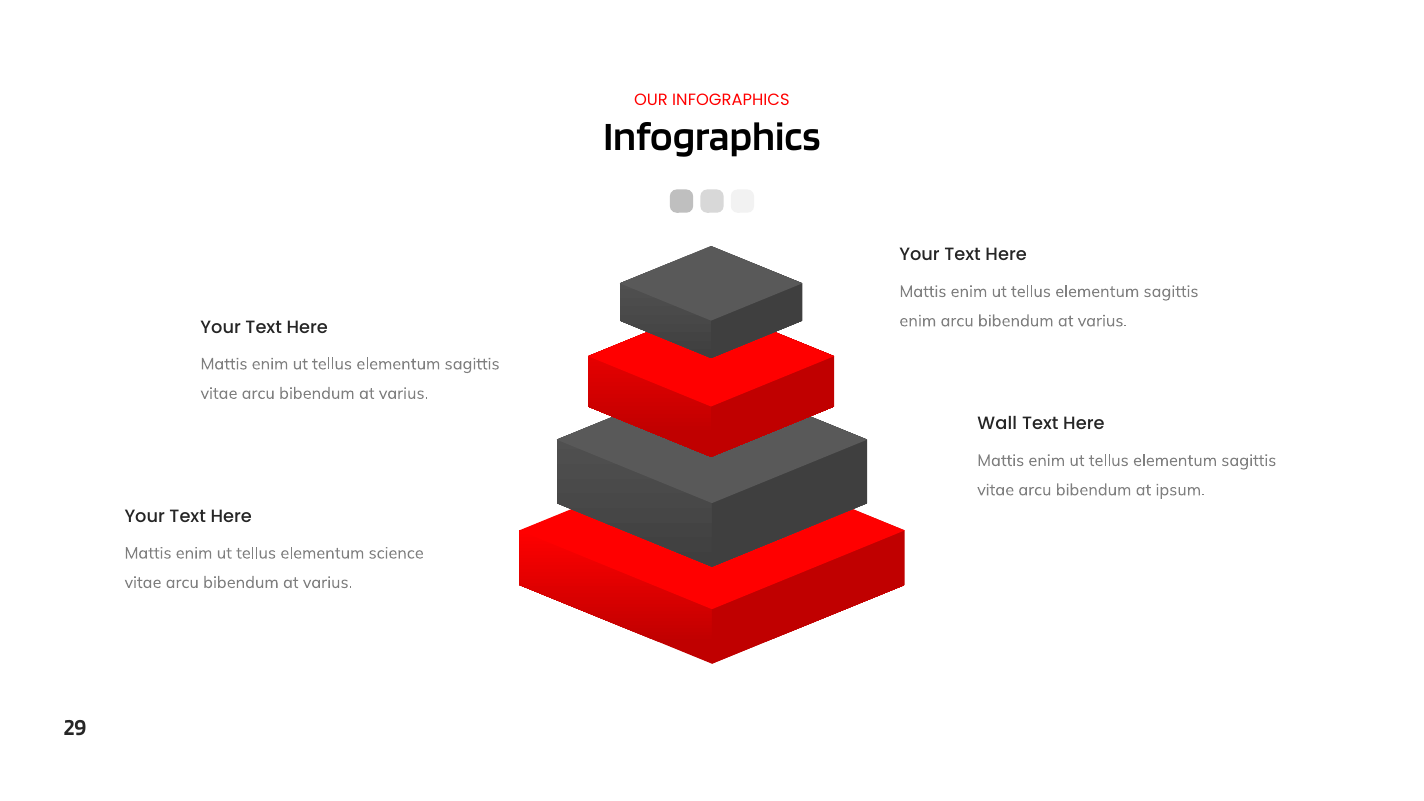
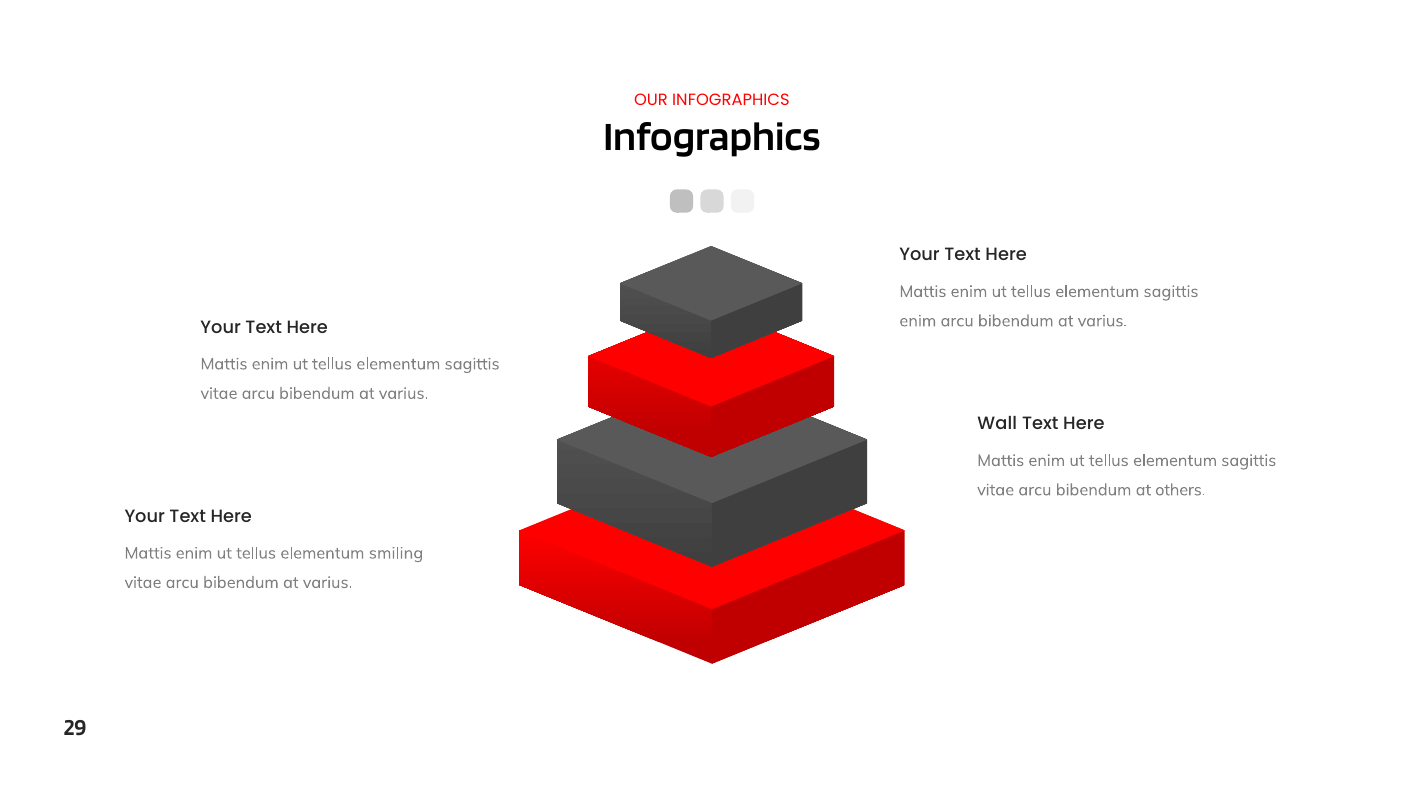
ipsum: ipsum -> others (1180, 490)
science: science -> smiling (396, 553)
